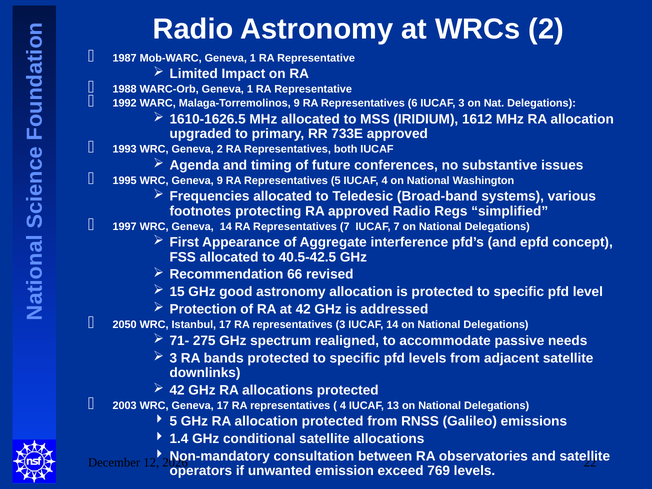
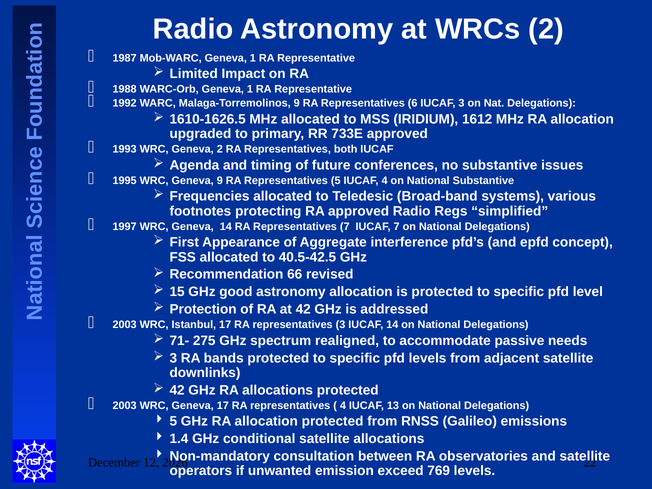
National Washington: Washington -> Substantive (483, 181)
2050: 2050 -> 2003 (125, 325)
